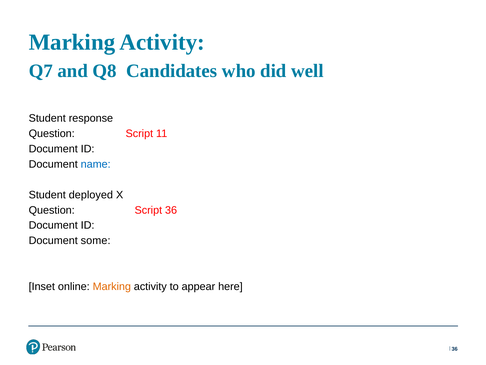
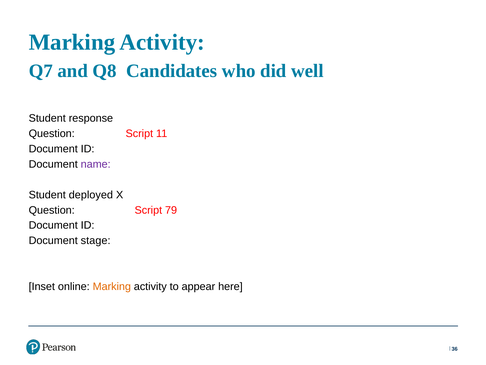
name colour: blue -> purple (96, 164)
Script 36: 36 -> 79 (171, 210)
some: some -> stage (96, 240)
